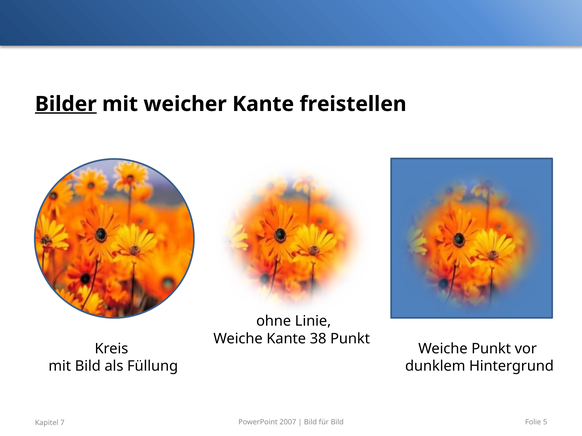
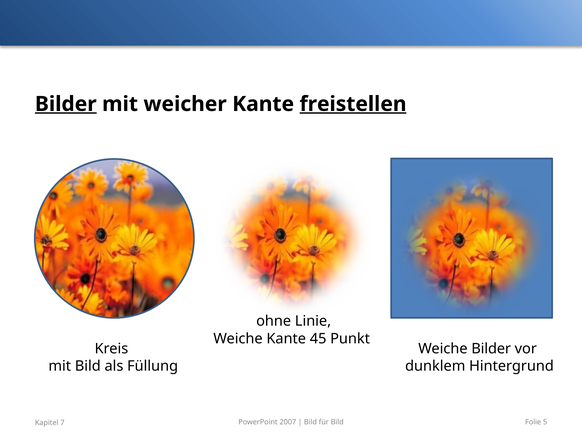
freistellen underline: none -> present (353, 104)
38: 38 -> 45 (318, 339)
Weiche Punkt: Punkt -> Bilder (491, 349)
